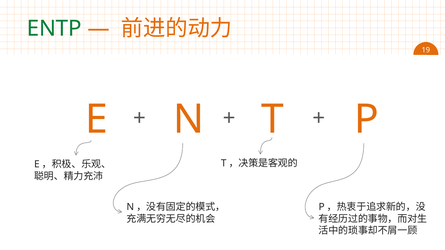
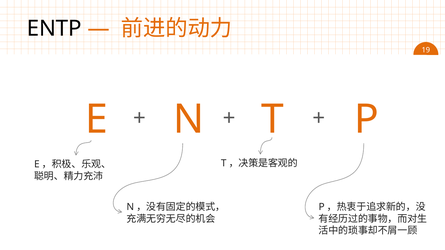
ENTP colour: green -> black (54, 28)
